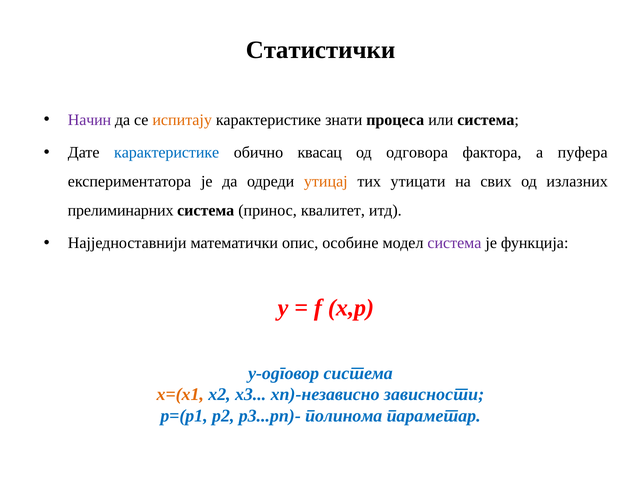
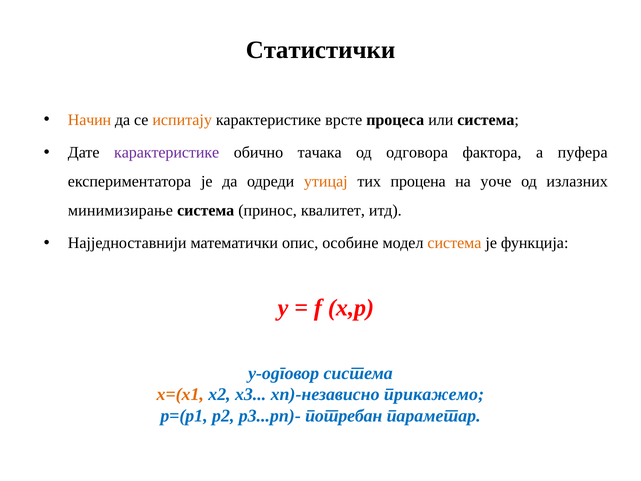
Начин colour: purple -> orange (90, 120)
знати: знати -> врсте (344, 120)
карактеристике colour: blue -> purple (167, 152)
квасац: квасац -> тачака (320, 152)
утицати: утицати -> процена (418, 181)
свих: свих -> уоче (496, 181)
прелиминарних: прелиминарних -> минимизирање (120, 210)
система colour: purple -> orange (454, 243)
зависности: зависности -> прикажемо (434, 394)
полинома: полинома -> потребан (344, 416)
